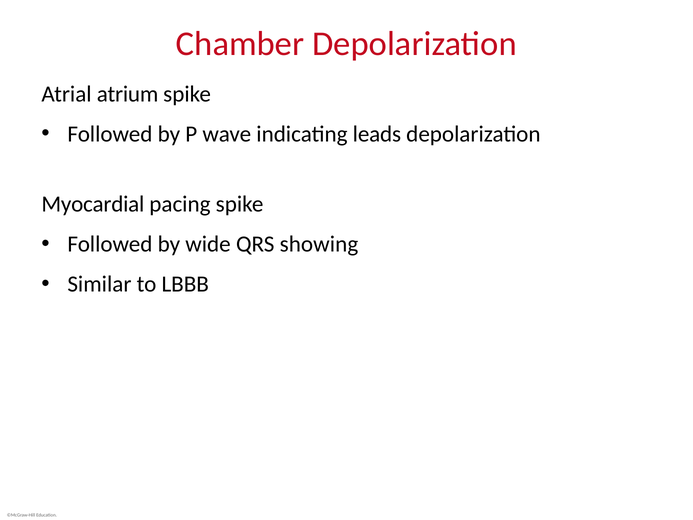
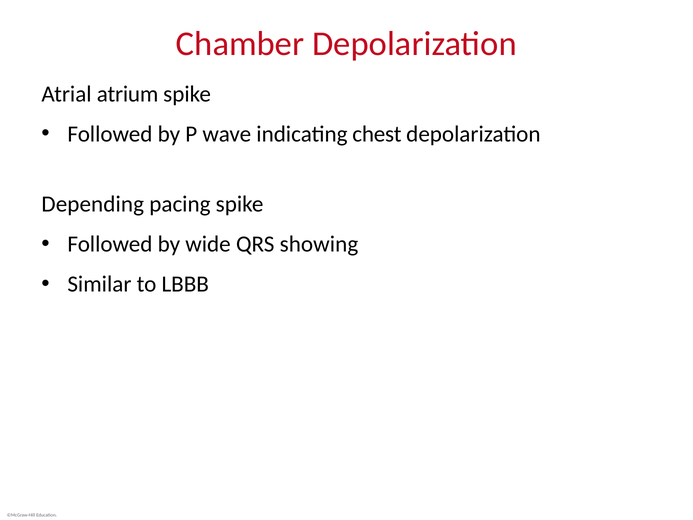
leads: leads -> chest (377, 134)
Myocardial: Myocardial -> Depending (93, 204)
